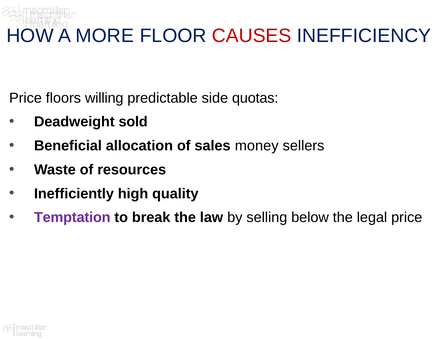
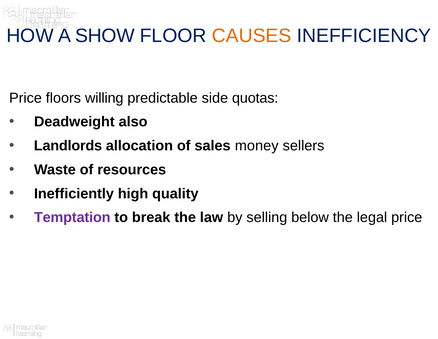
MORE: MORE -> SHOW (105, 36)
CAUSES colour: red -> orange (252, 36)
sold: sold -> also (133, 122)
Beneficial: Beneficial -> Landlords (68, 146)
